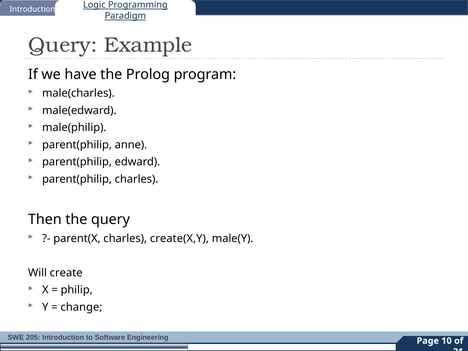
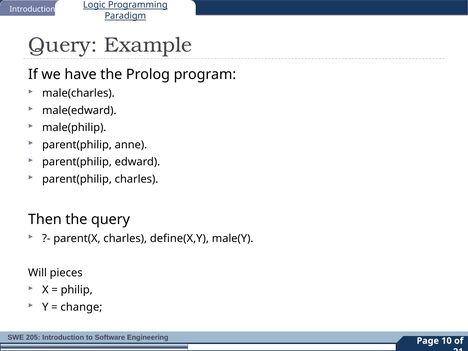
create(X,Y: create(X,Y -> define(X,Y (179, 238)
create: create -> pieces (66, 273)
